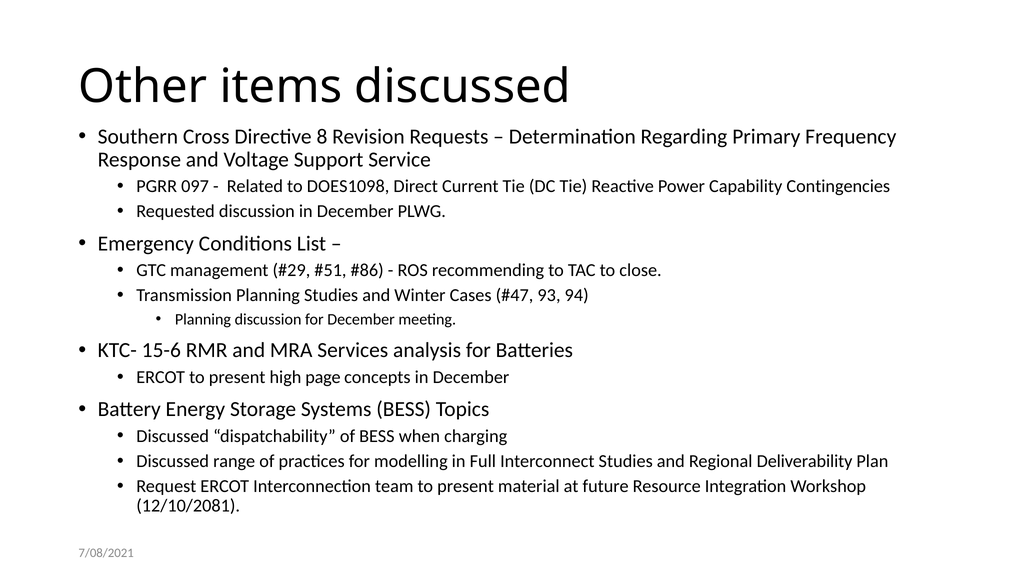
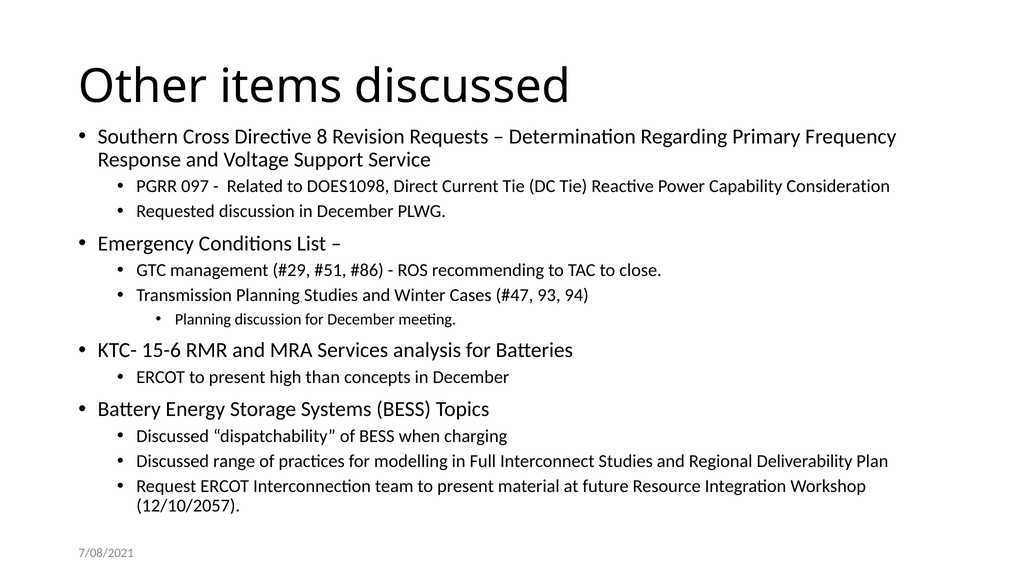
Contingencies: Contingencies -> Consideration (838, 186)
page: page -> than (323, 377)
12/10/2081: 12/10/2081 -> 12/10/2057 (188, 506)
